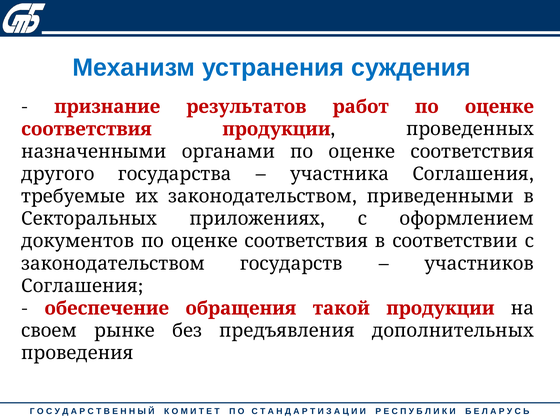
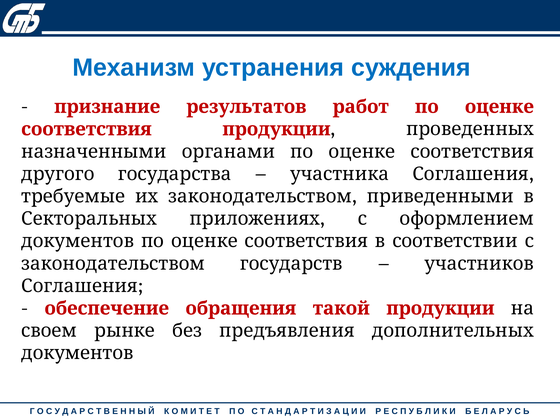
проведения: проведения -> документов (77, 353)
